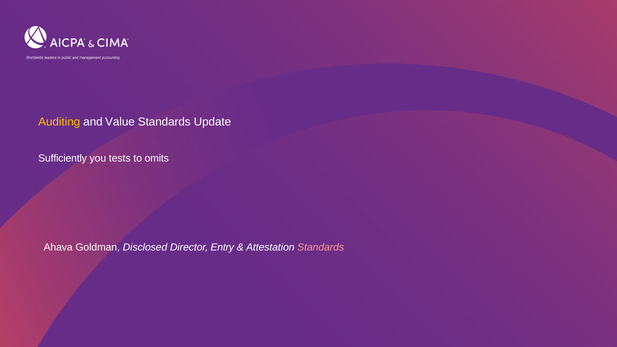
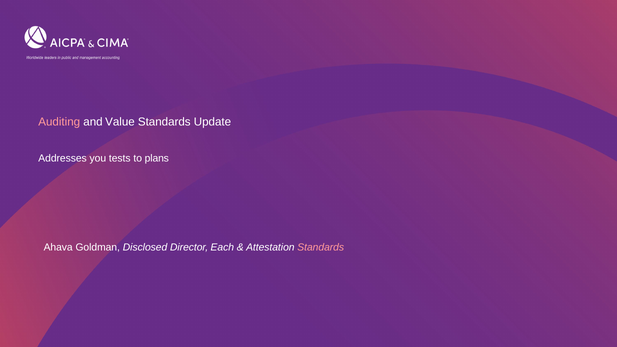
Auditing colour: yellow -> pink (59, 122)
Sufficiently: Sufficiently -> Addresses (63, 158)
omits: omits -> plans (157, 158)
Entry: Entry -> Each (222, 248)
